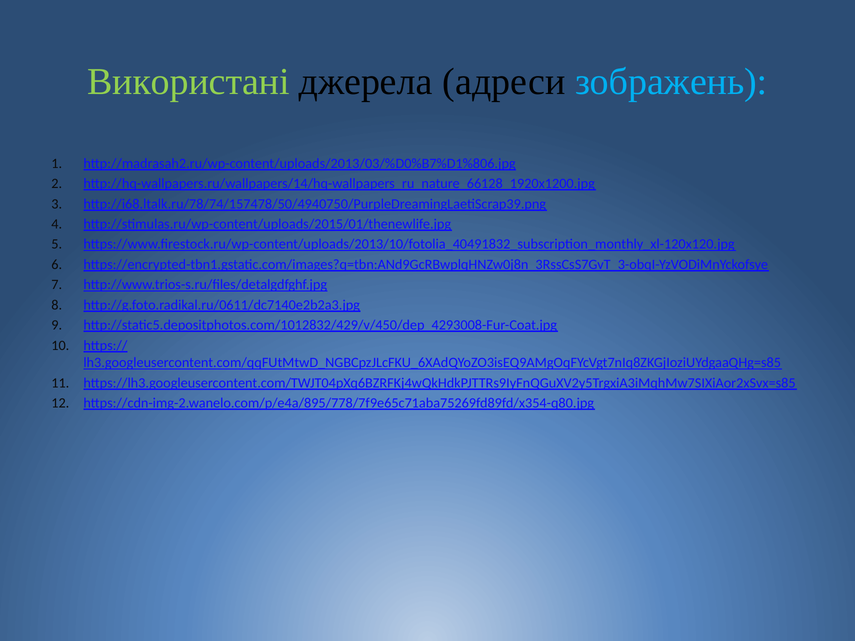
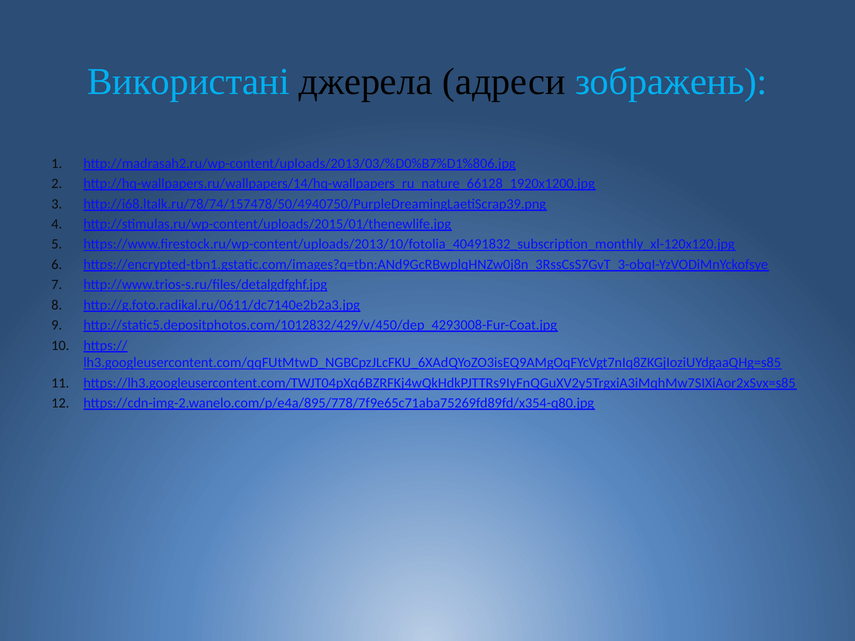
Використані colour: light green -> light blue (188, 82)
